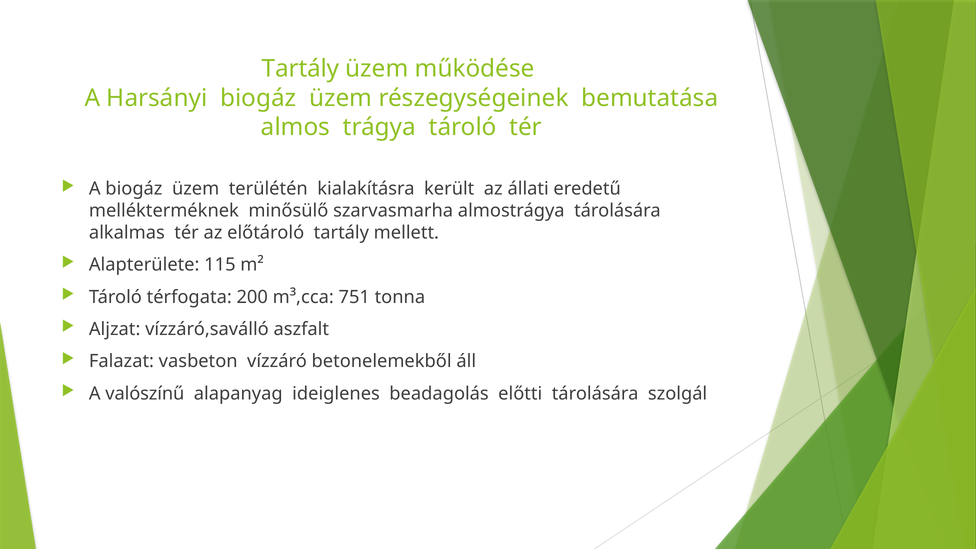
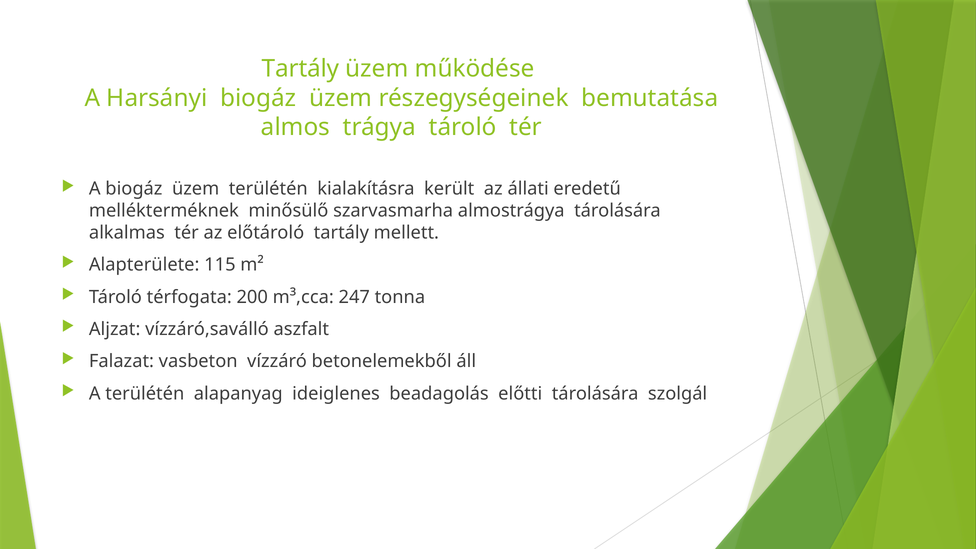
751: 751 -> 247 (354, 297)
A valószínű: valószínű -> terülétén (145, 393)
